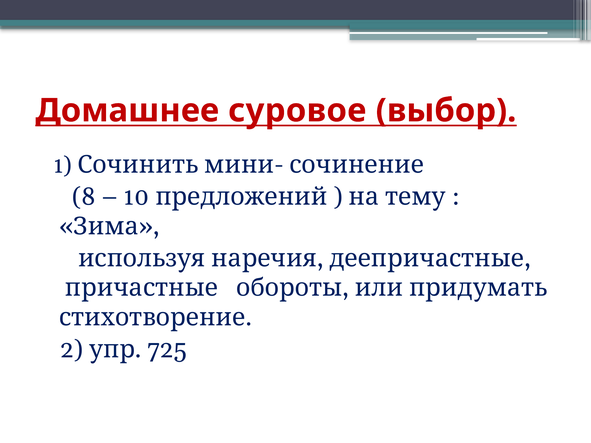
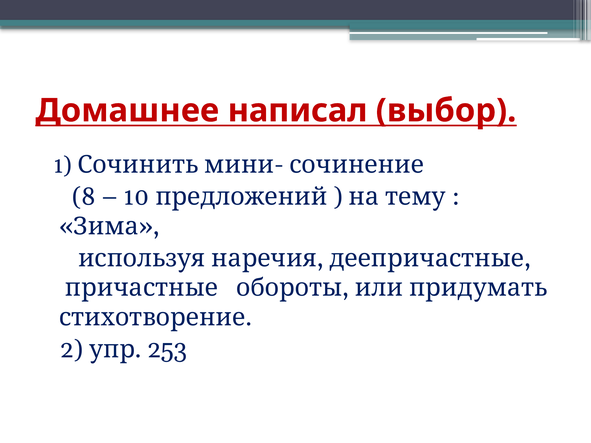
суровое: суровое -> написал (298, 111)
725: 725 -> 253 (167, 349)
